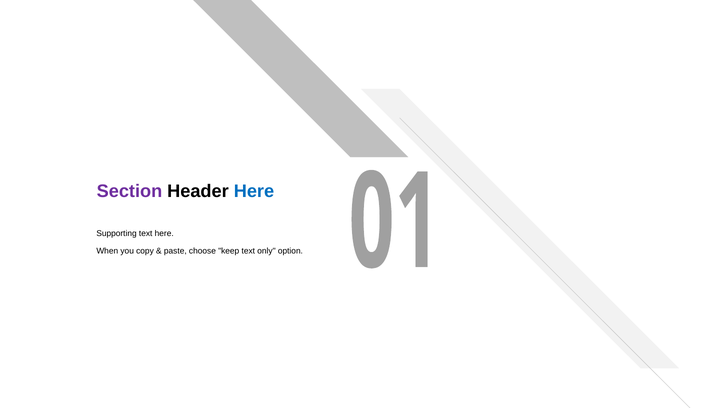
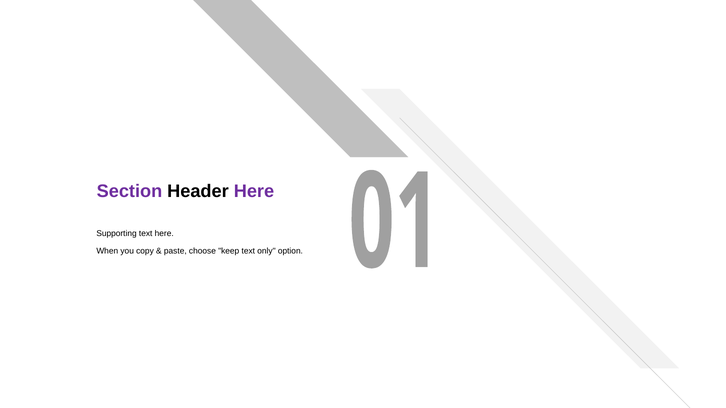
Here colour: blue -> purple (254, 191)
